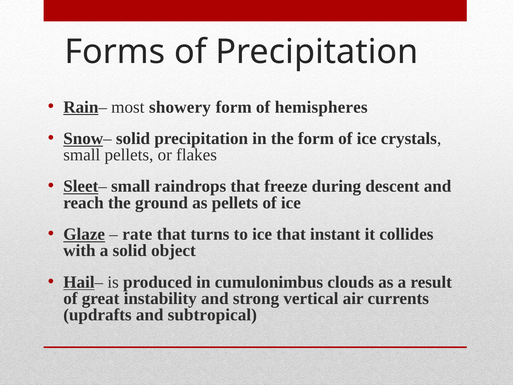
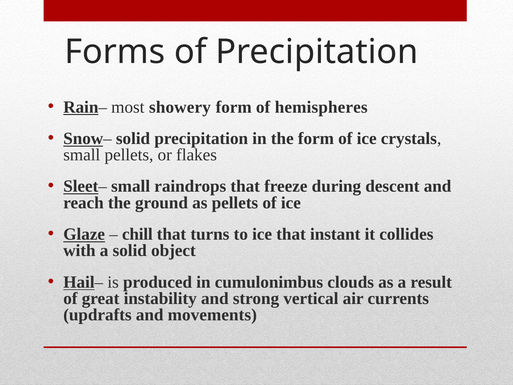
rate: rate -> chill (137, 234)
subtropical: subtropical -> movements (212, 315)
